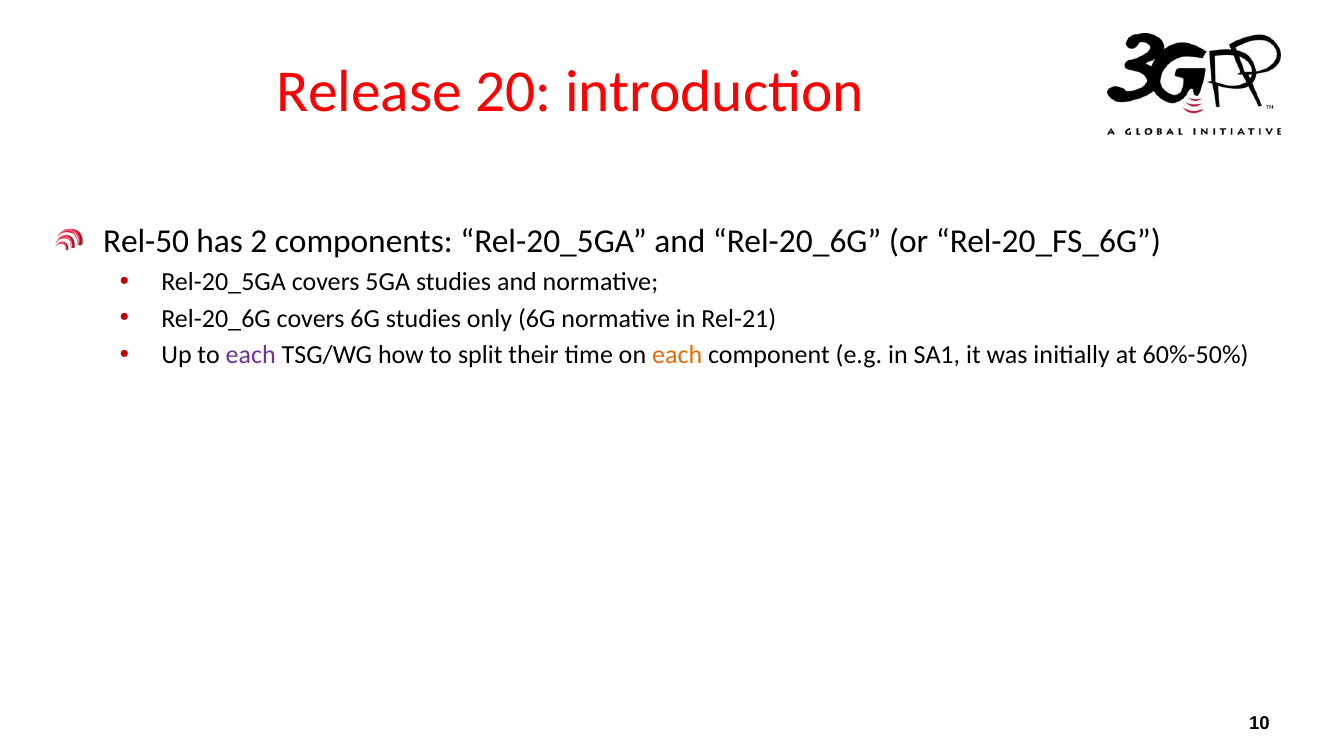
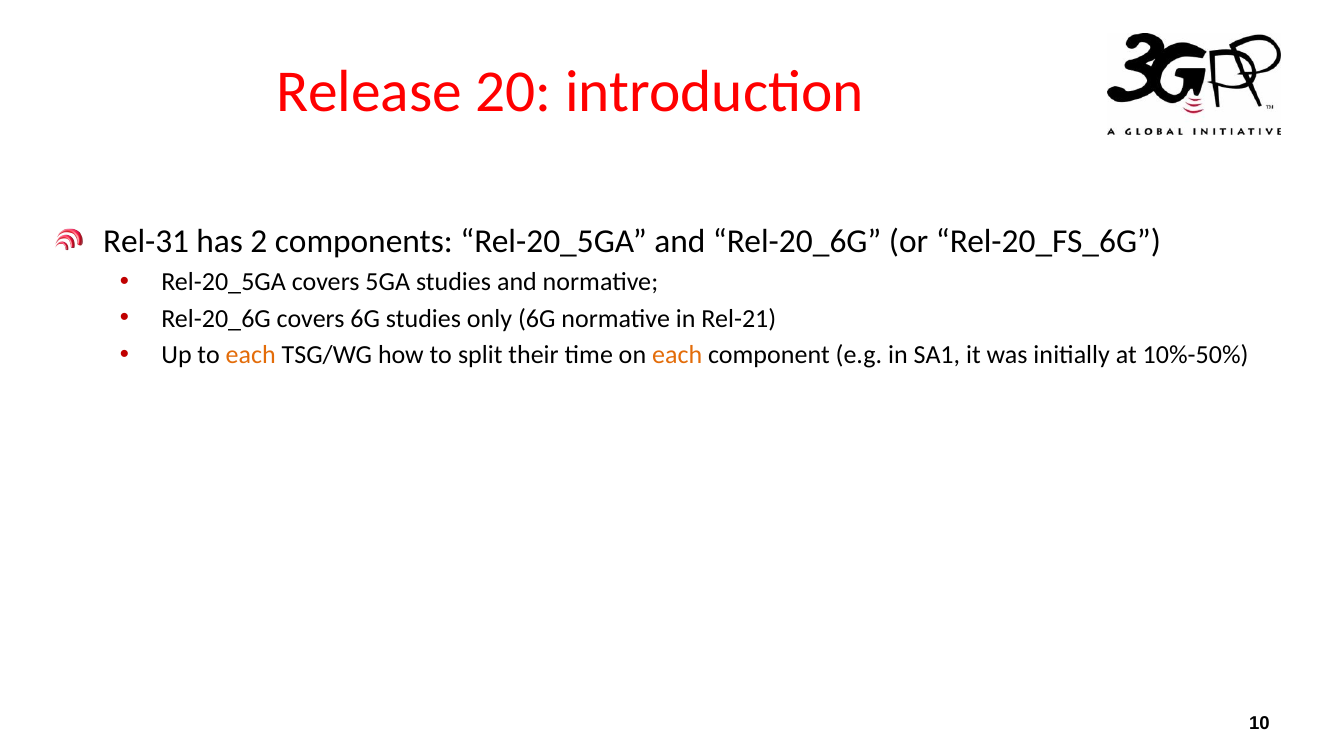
Rel-50: Rel-50 -> Rel-31 (146, 242)
each colour: purple -> orange (251, 355)
60%-50%: 60%-50% -> 10%-50% (1196, 355)
